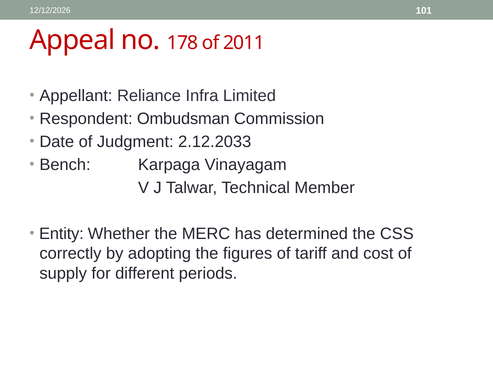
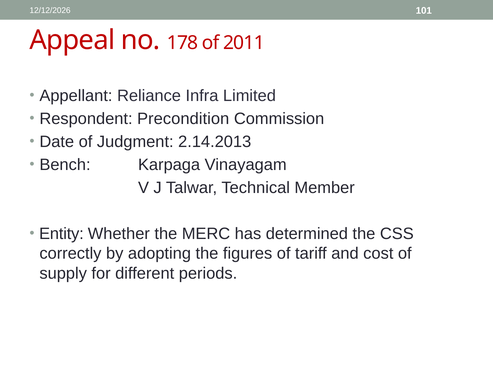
Ombudsman: Ombudsman -> Precondition (183, 119)
2.12.2033: 2.12.2033 -> 2.14.2013 (215, 142)
